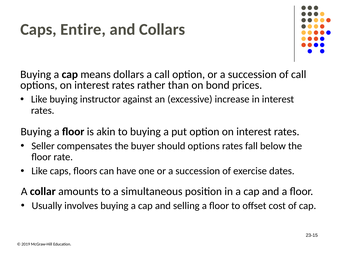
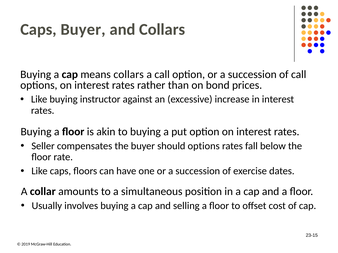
Caps Entire: Entire -> Buyer (83, 30)
means dollars: dollars -> collars (129, 74)
